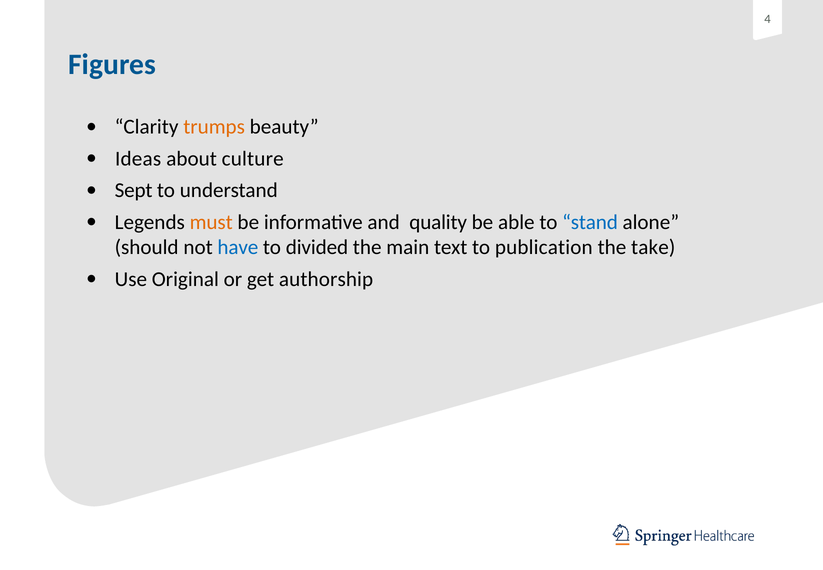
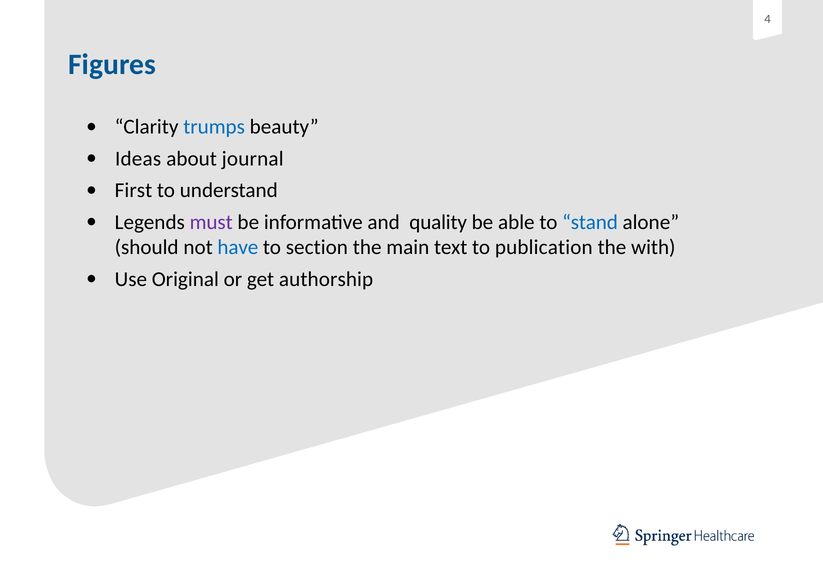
trumps colour: orange -> blue (214, 127)
culture: culture -> journal (253, 159)
Sept: Sept -> First (133, 190)
must colour: orange -> purple (211, 222)
divided: divided -> section (317, 247)
take: take -> with (653, 247)
